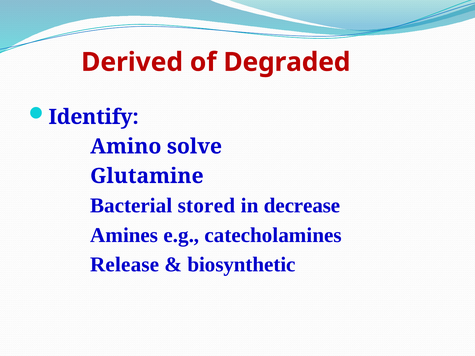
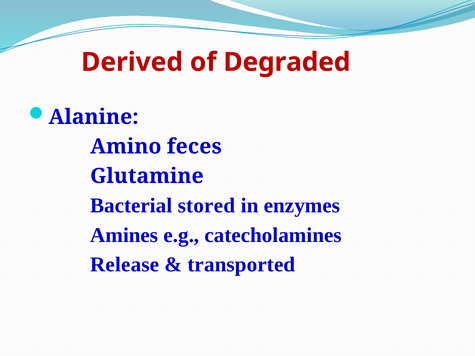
Identify: Identify -> Alanine (94, 117)
solve: solve -> feces (194, 147)
decrease: decrease -> enzymes (302, 206)
biosynthetic: biosynthetic -> transported (241, 265)
